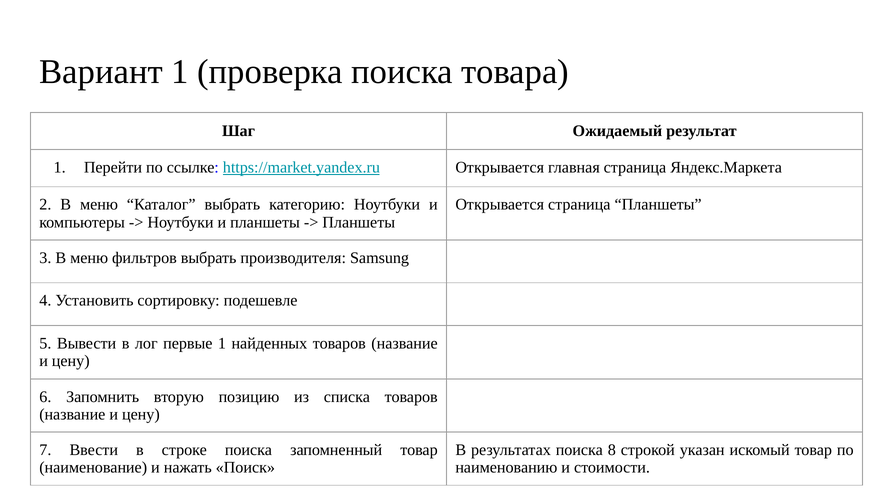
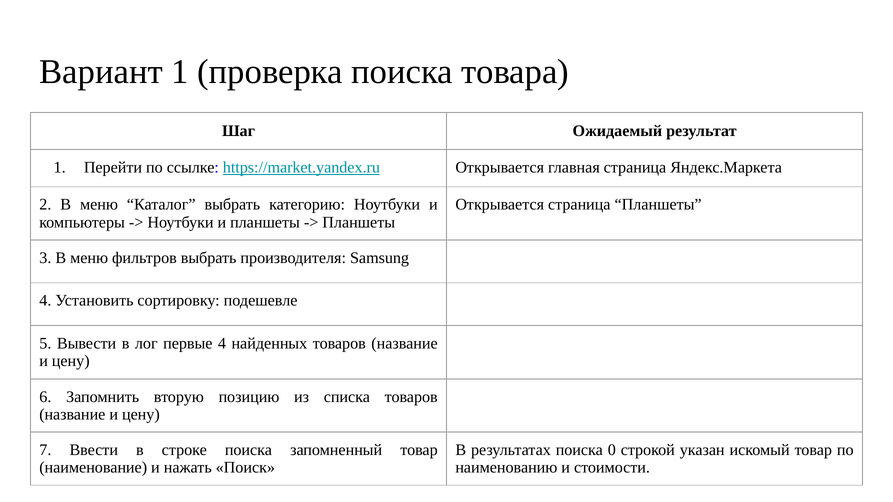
первые 1: 1 -> 4 (222, 344)
8: 8 -> 0 (612, 450)
